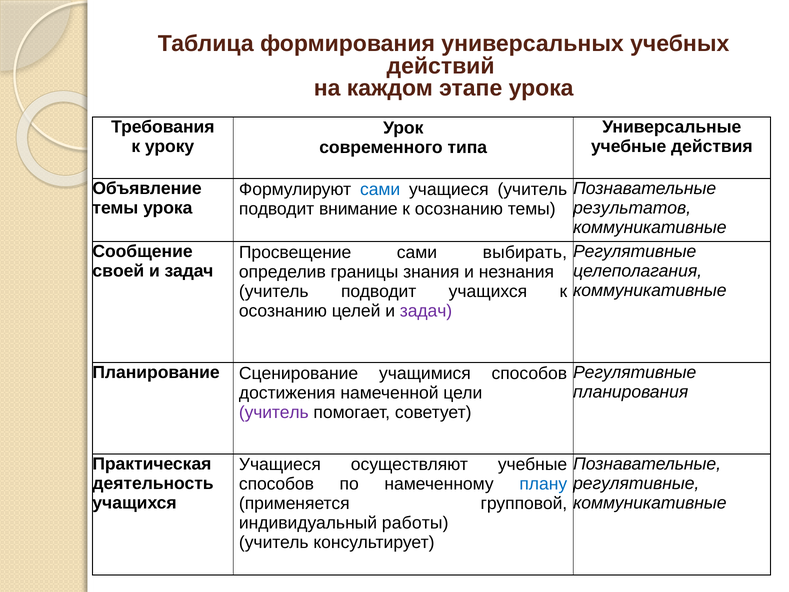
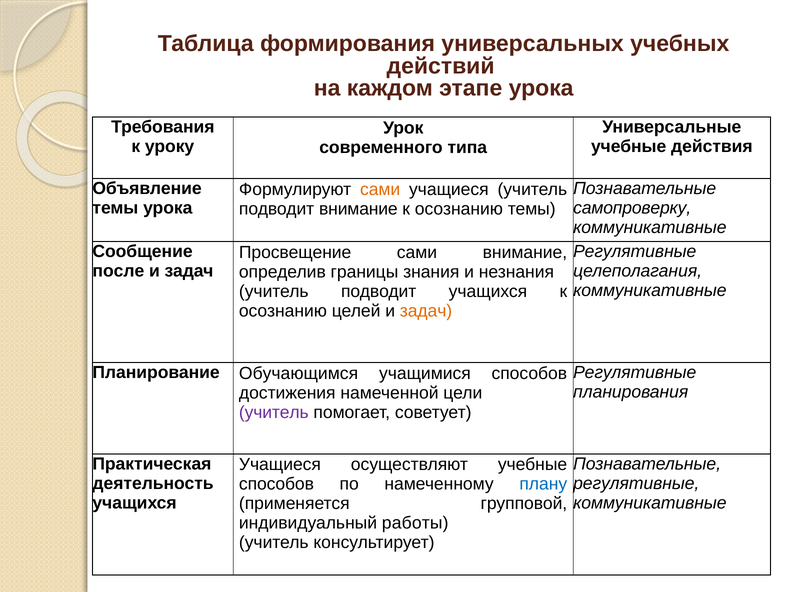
сами colour: blue -> orange (380, 189)
результатов: результатов -> самопроверку (632, 208)
сами выбирать: выбирать -> внимание (525, 252)
своей: своей -> после (118, 271)
задач colour: purple -> orange (426, 311)
Сценирование: Сценирование -> Обучающимся (299, 373)
